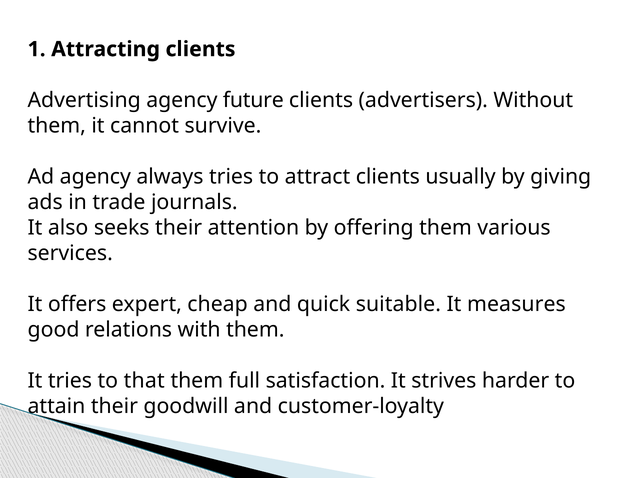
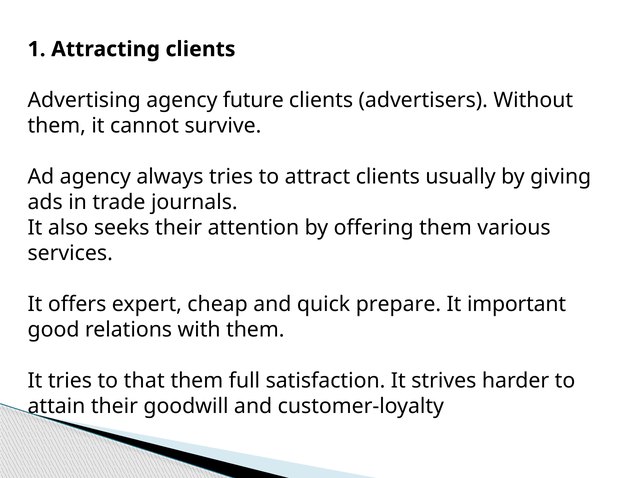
suitable: suitable -> prepare (398, 304)
measures: measures -> important (517, 304)
